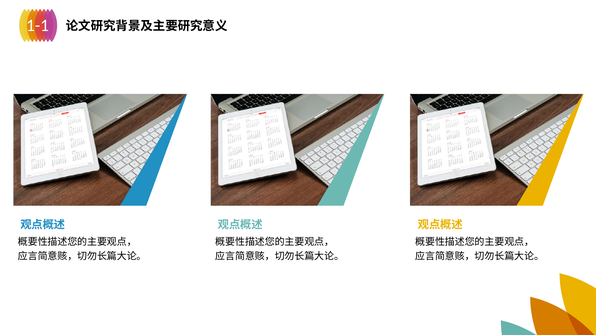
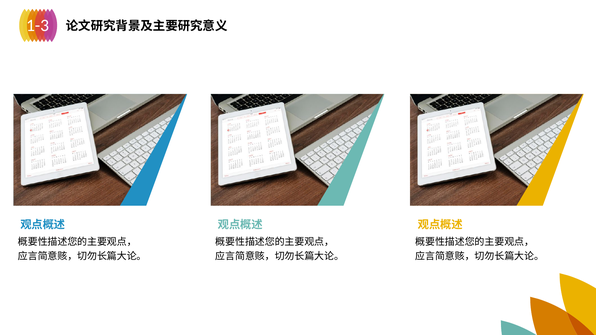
1-1: 1-1 -> 1-3 (38, 25)
